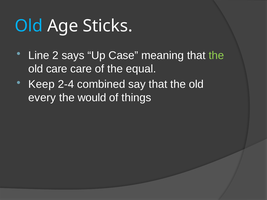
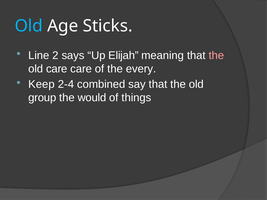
Case: Case -> Elijah (123, 55)
the colour: light green -> pink (216, 55)
equal: equal -> every (141, 69)
every: every -> group (42, 98)
